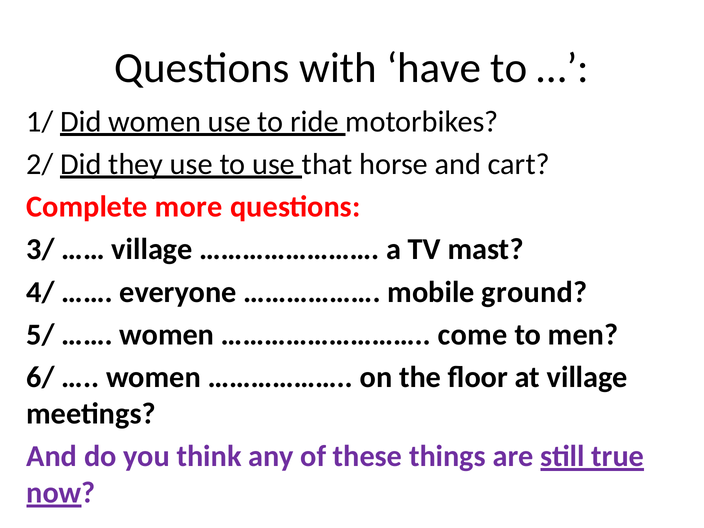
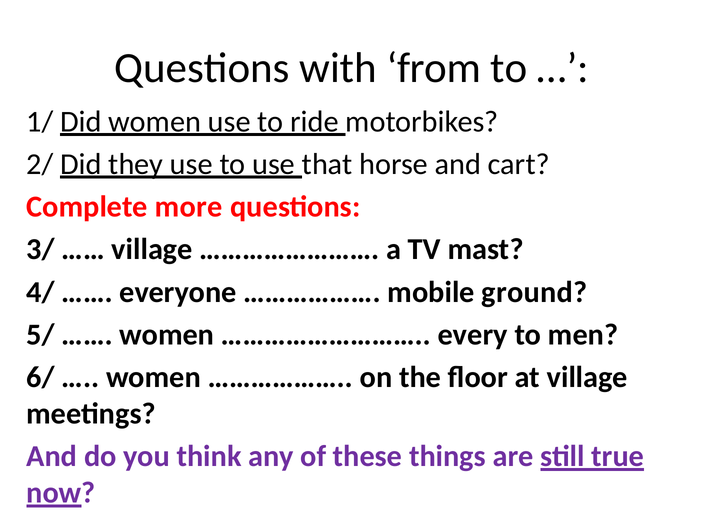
have: have -> from (434, 68)
come: come -> every (473, 335)
